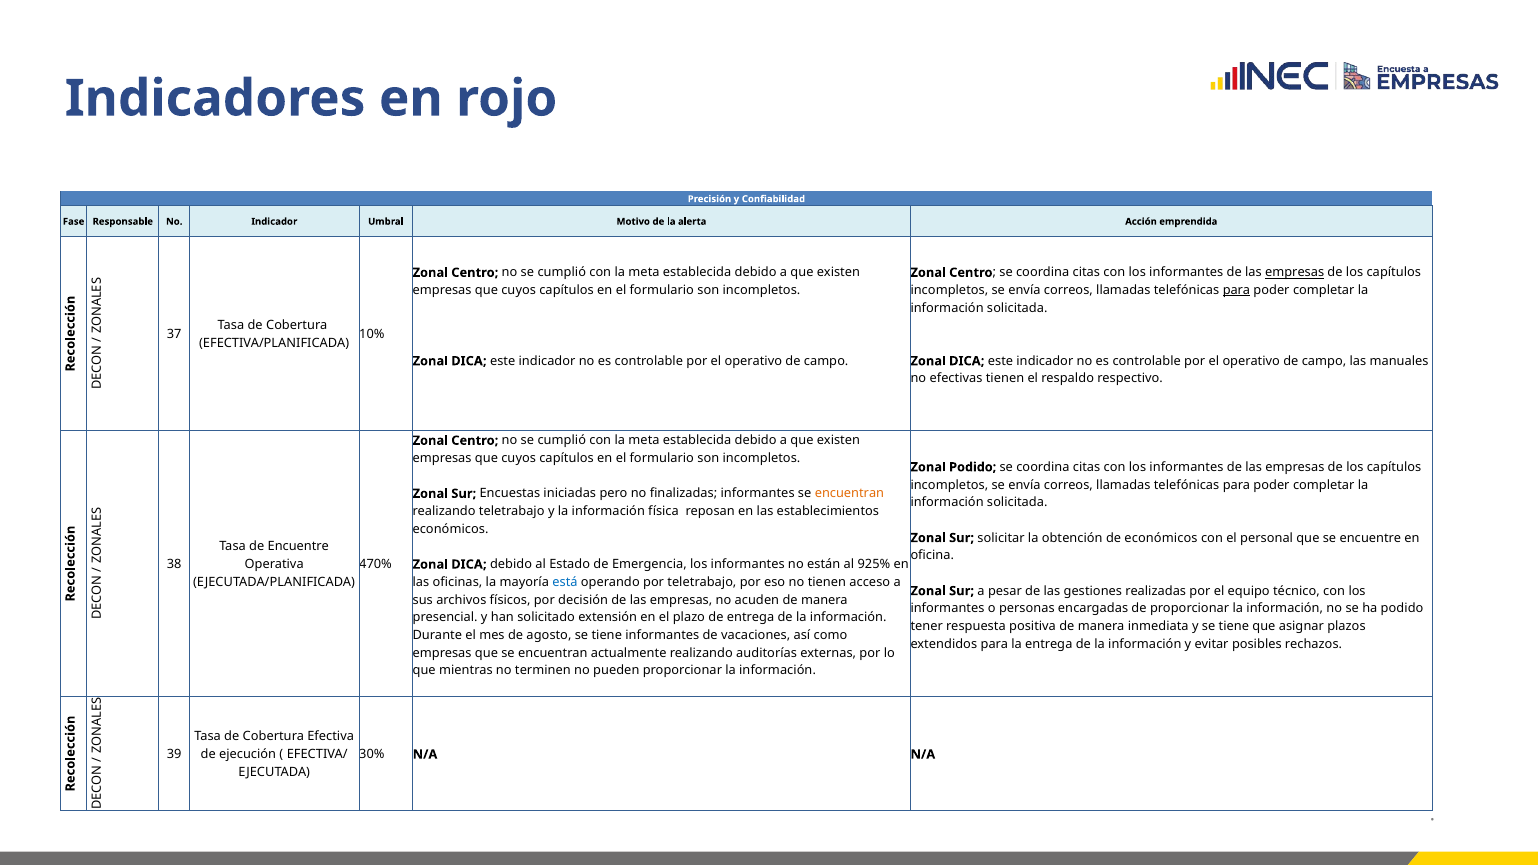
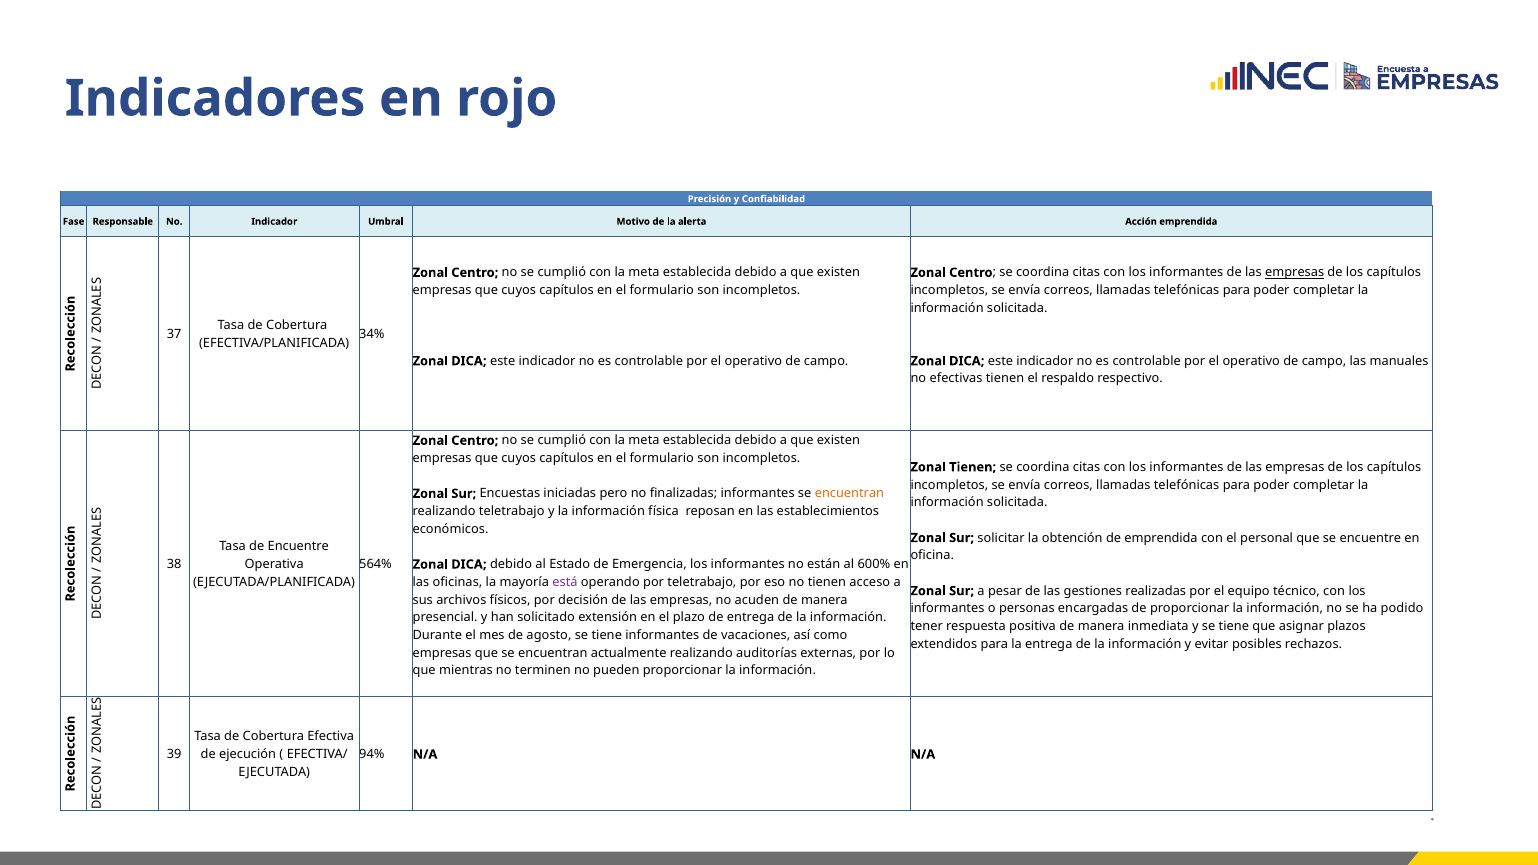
para underline: present -> none (1236, 290)
10%: 10% -> 34% (372, 335)
Zonal Podido: Podido -> Tienen (973, 467)
de económicos: económicos -> emprendida (1161, 538)
470%: 470% -> 564% (375, 565)
925%: 925% -> 600% (874, 564)
está colour: blue -> purple (565, 582)
30%: 30% -> 94% (372, 754)
